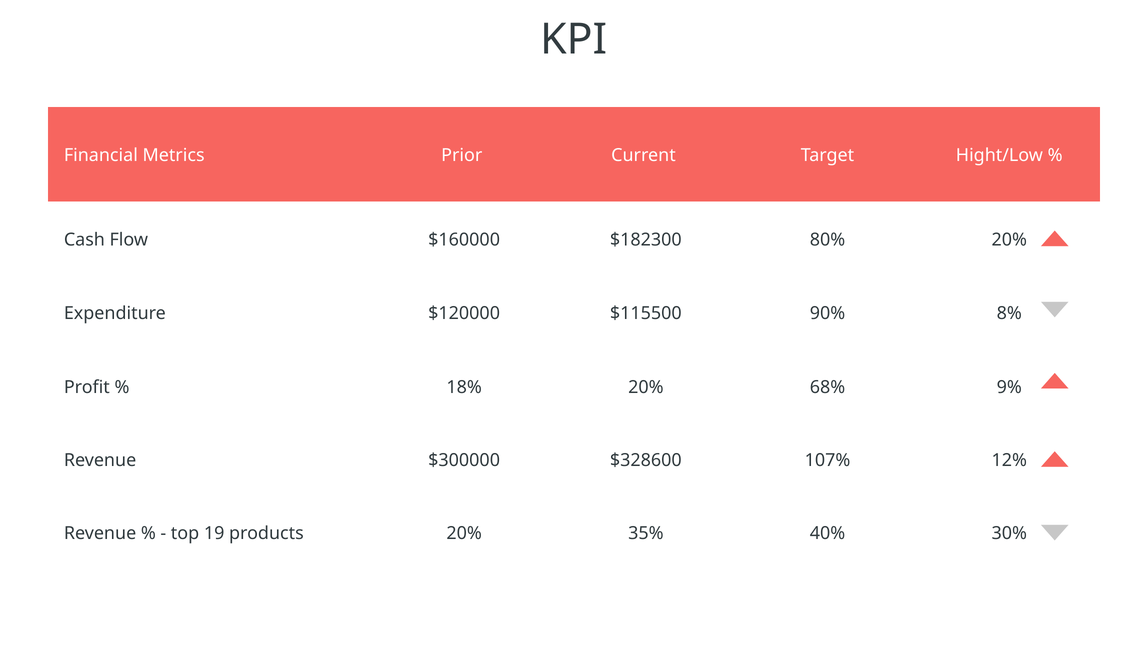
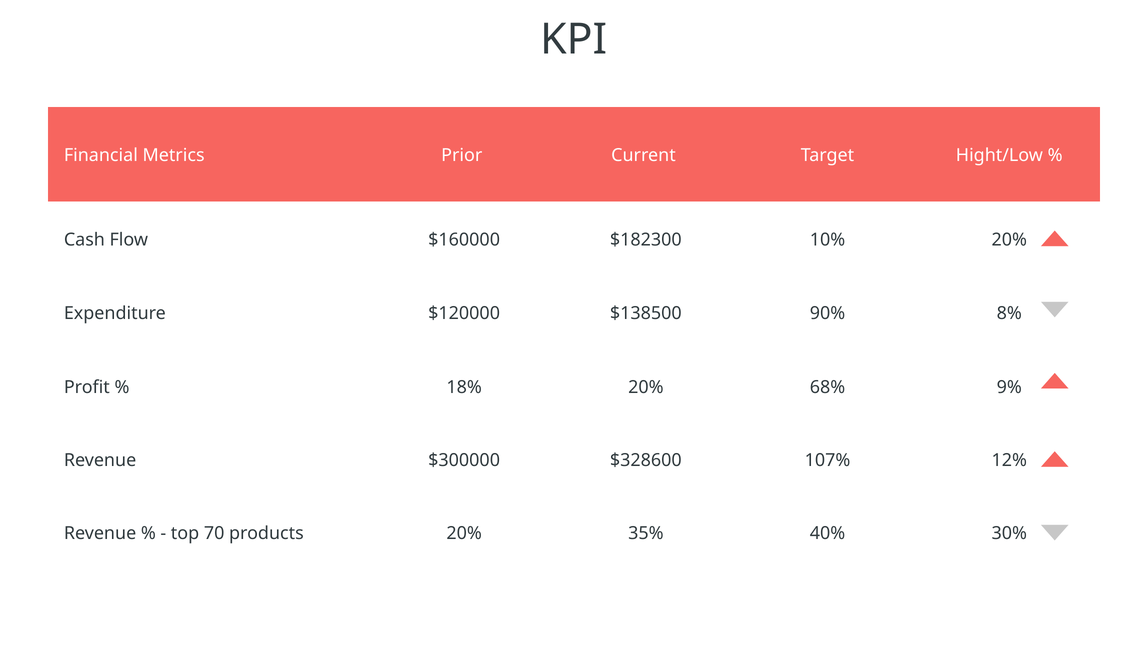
80%: 80% -> 10% (828, 240)
$115500: $115500 -> $138500 (646, 313)
19: 19 -> 70 (214, 533)
